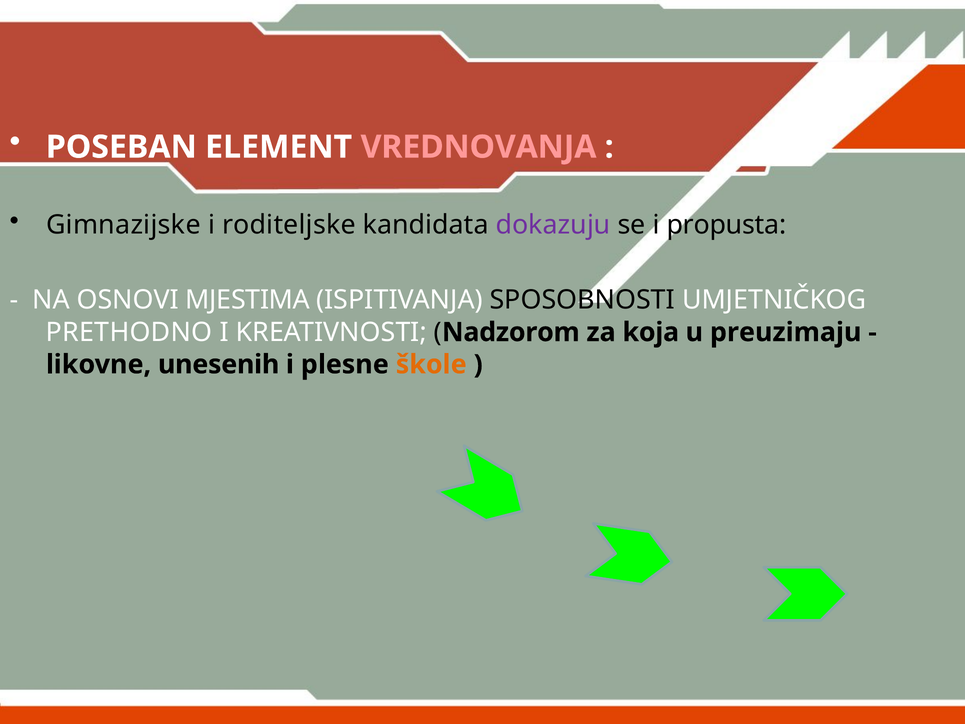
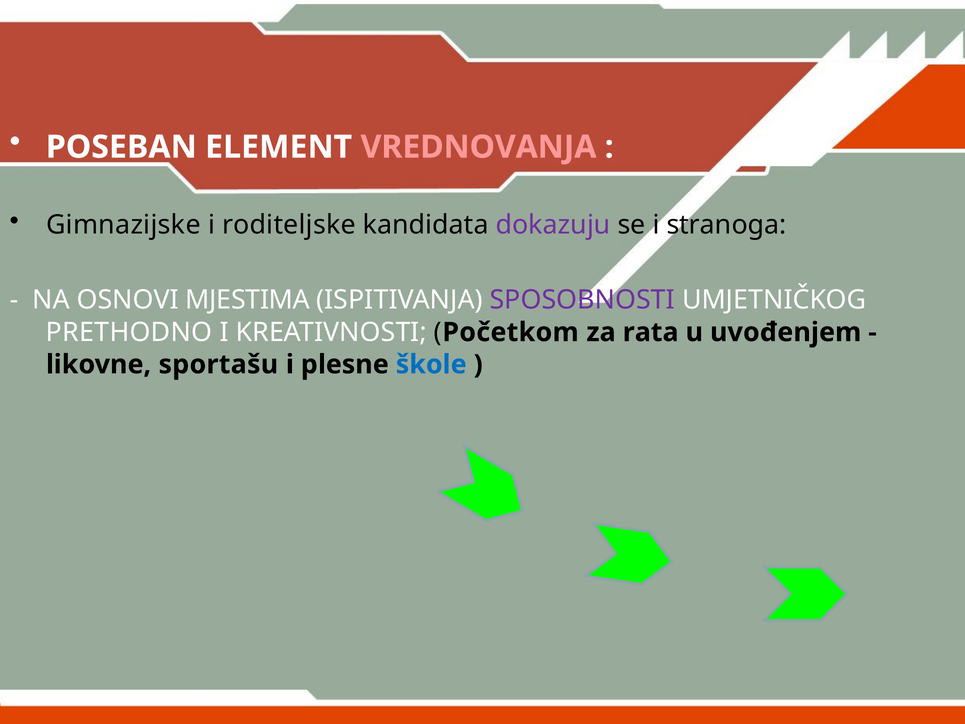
propusta: propusta -> stranoga (726, 225)
SPOSOBNOSTI colour: black -> purple (582, 300)
Nadzorom: Nadzorom -> Početkom (511, 332)
koja: koja -> rata (651, 332)
preuzimaju: preuzimaju -> uvođenjem (786, 332)
unesenih: unesenih -> sportašu (218, 364)
škole colour: orange -> blue (431, 364)
